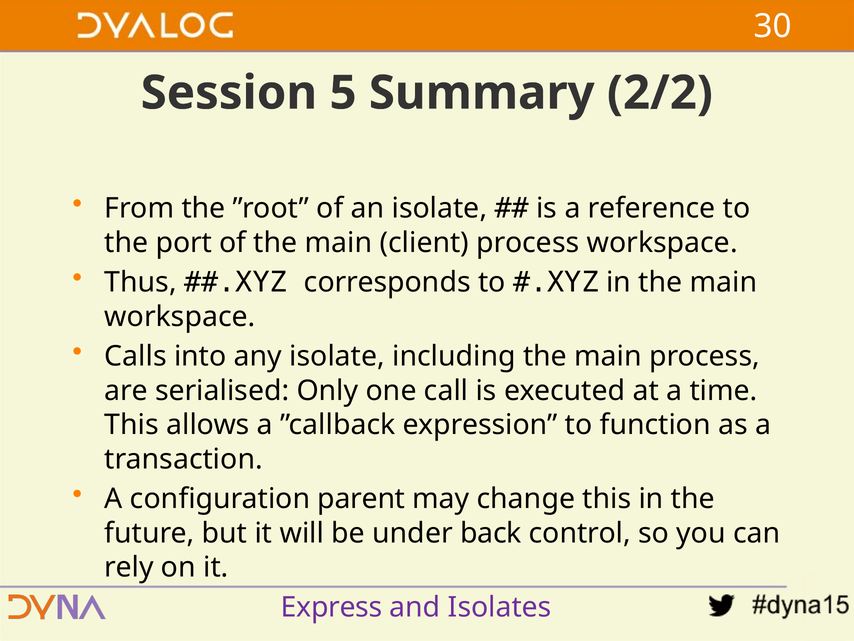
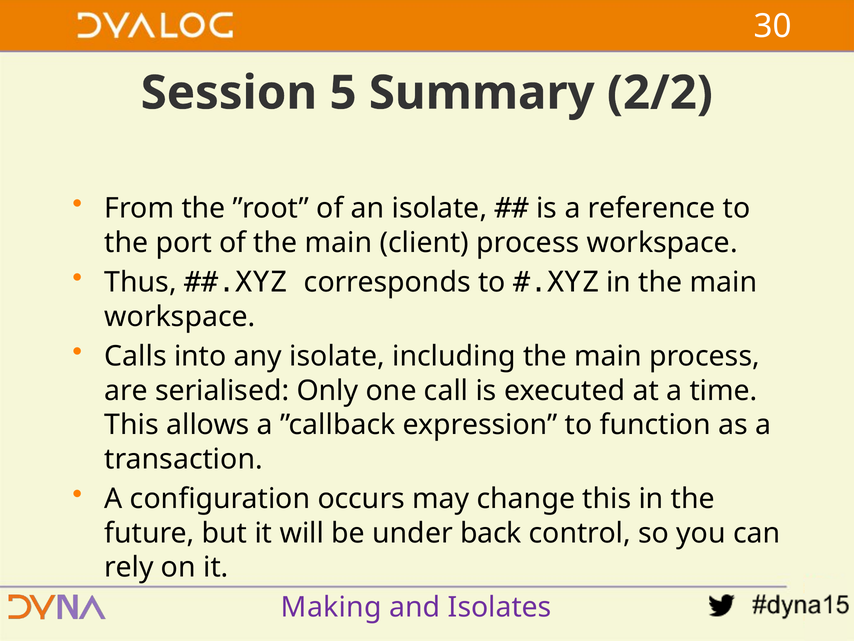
parent: parent -> occurs (361, 499)
Express: Express -> Making (331, 607)
